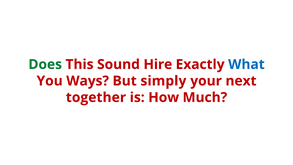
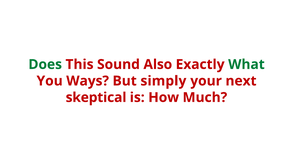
Hire: Hire -> Also (158, 64)
What colour: blue -> green (246, 64)
together: together -> skeptical (96, 97)
